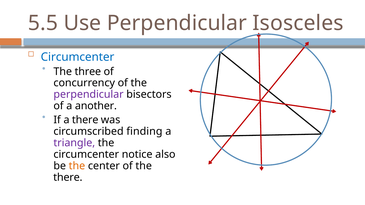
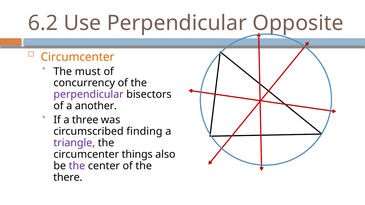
5.5: 5.5 -> 6.2 (43, 23)
Isosceles: Isosceles -> Opposite (298, 23)
Circumcenter colour: blue -> orange (78, 57)
three: three -> must (88, 72)
a there: there -> three (85, 120)
notice: notice -> things (137, 155)
the colour: orange -> purple (77, 166)
